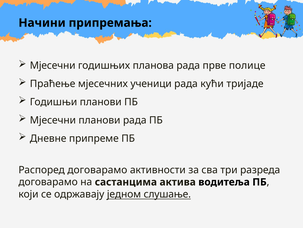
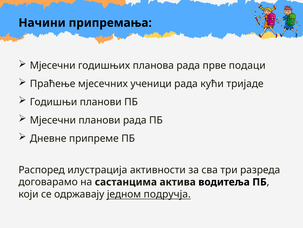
полице: полице -> подаци (247, 65)
Распоред договарамо: договарамо -> илустрација (97, 169)
слушање: слушање -> подручја (167, 194)
